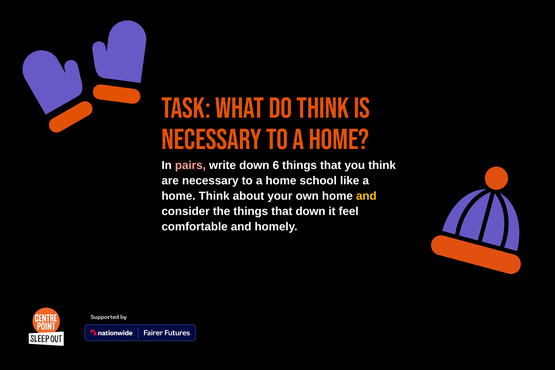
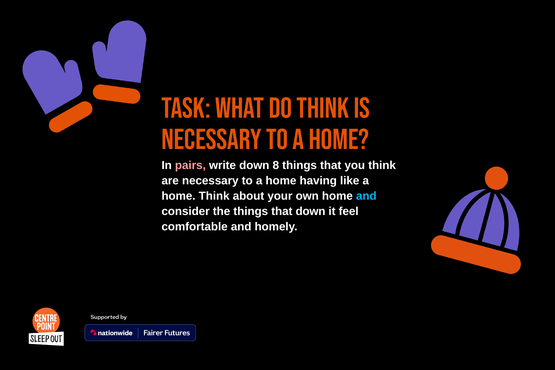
6: 6 -> 8 (276, 166)
school: school -> having (318, 181)
and colour: yellow -> light blue (366, 196)
